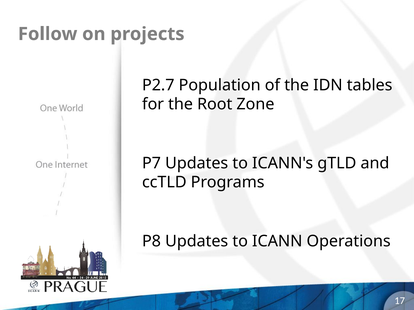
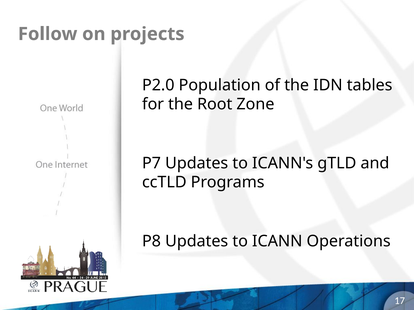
P2.7: P2.7 -> P2.0 (158, 85)
